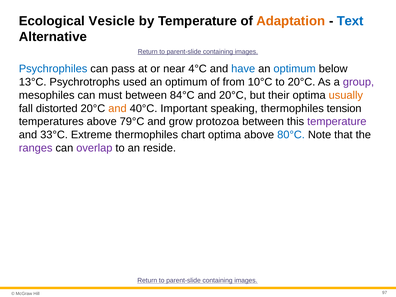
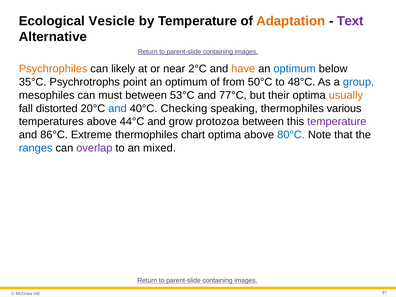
Text colour: blue -> purple (350, 21)
Psychrophiles colour: blue -> orange (53, 69)
pass: pass -> likely (123, 69)
4°C: 4°C -> 2°C (198, 69)
have colour: blue -> orange (243, 69)
13°C: 13°C -> 35°C (33, 82)
used: used -> point (135, 82)
10°C: 10°C -> 50°C (260, 82)
to 20°C: 20°C -> 48°C (302, 82)
group colour: purple -> blue (358, 82)
84°C: 84°C -> 53°C (182, 95)
and 20°C: 20°C -> 77°C (233, 95)
and colour: orange -> blue (117, 108)
Important: Important -> Checking (184, 108)
tension: tension -> various (344, 108)
79°C: 79°C -> 44°C (132, 122)
33°C: 33°C -> 86°C (54, 135)
ranges colour: purple -> blue (36, 148)
reside: reside -> mixed (159, 148)
